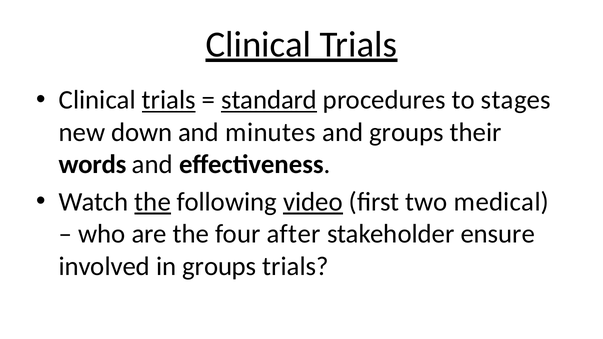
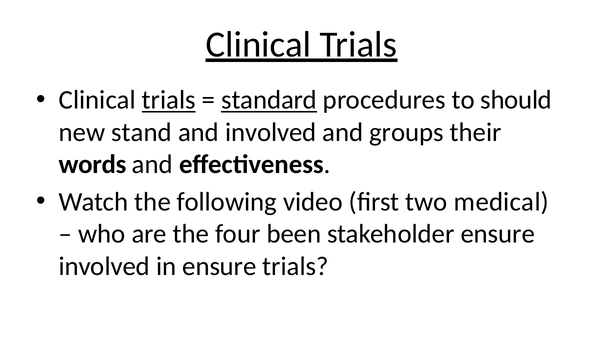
stages: stages -> should (516, 100)
down: down -> stand (142, 132)
and minutes: minutes -> involved (271, 132)
the underline: present -> none (153, 202)
video underline: present -> none (313, 202)
after: after -> been (294, 234)
in groups: groups -> ensure (219, 266)
